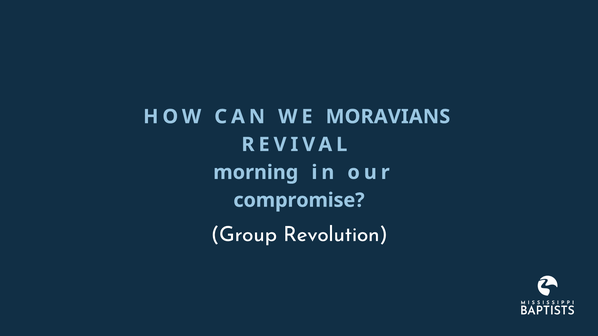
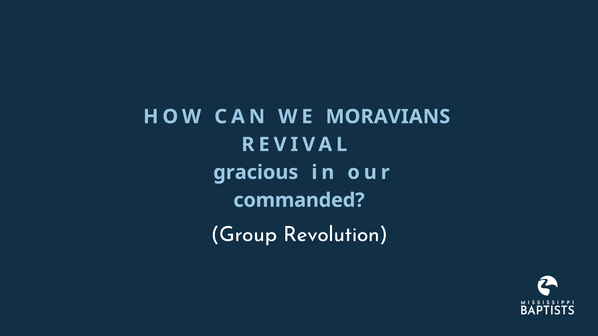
morning: morning -> gracious (256, 173)
compromise: compromise -> commanded (299, 200)
